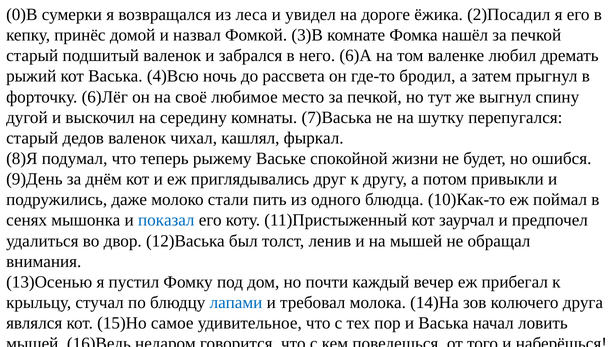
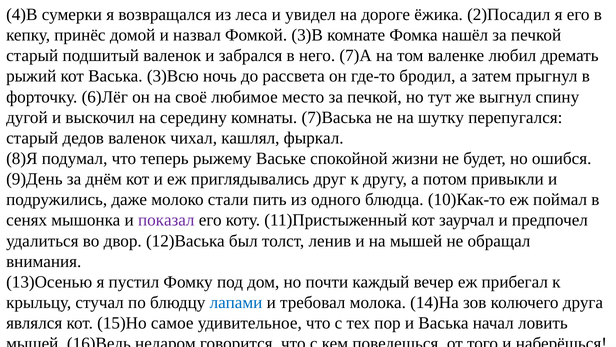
0)В: 0)В -> 4)В (22, 15)
6)А: 6)А -> 7)А (356, 56)
4)Всю: 4)Всю -> 3)Всю (173, 76)
показал colour: blue -> purple (166, 220)
